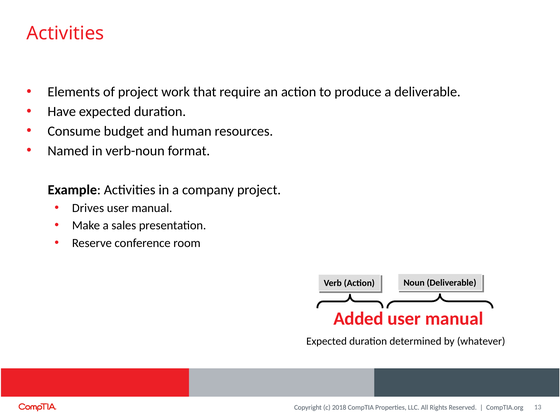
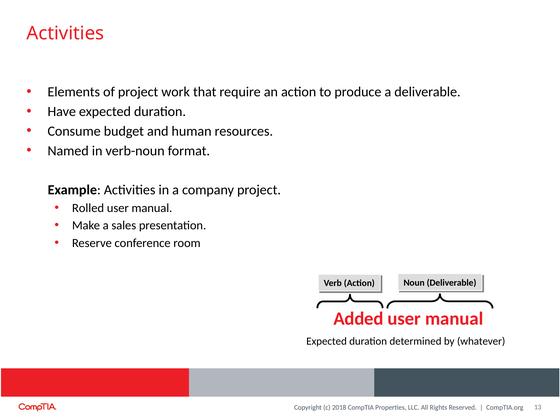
Drives: Drives -> Rolled (88, 208)
